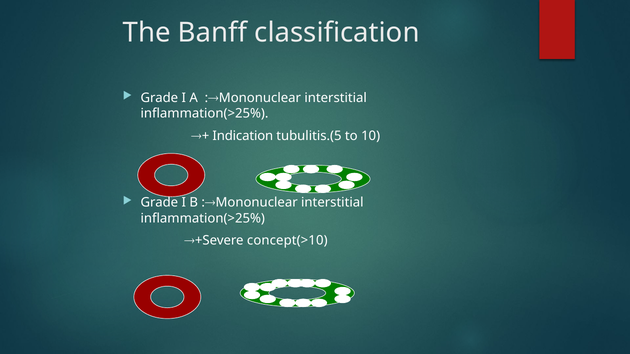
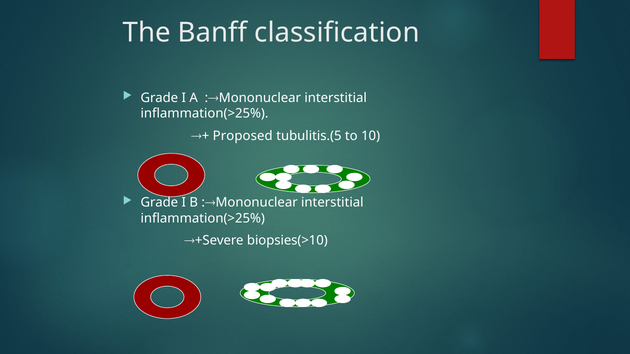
Indication: Indication -> Proposed (243, 136)
concept(>10: concept(>10 -> biopsies(>10 (287, 241)
